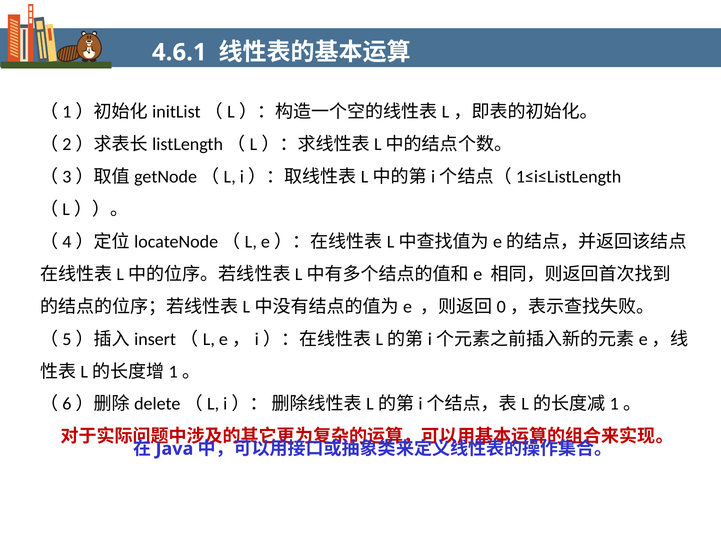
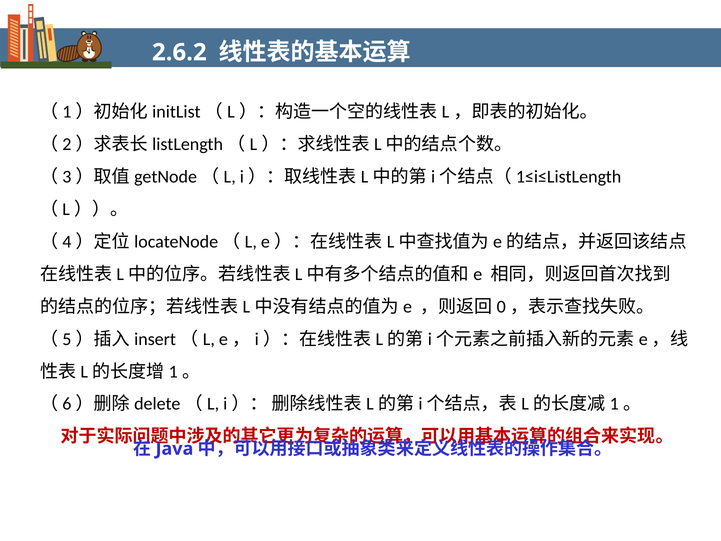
4.6.1: 4.6.1 -> 2.6.2 (179, 52)
